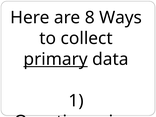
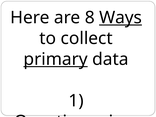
Ways underline: none -> present (121, 18)
